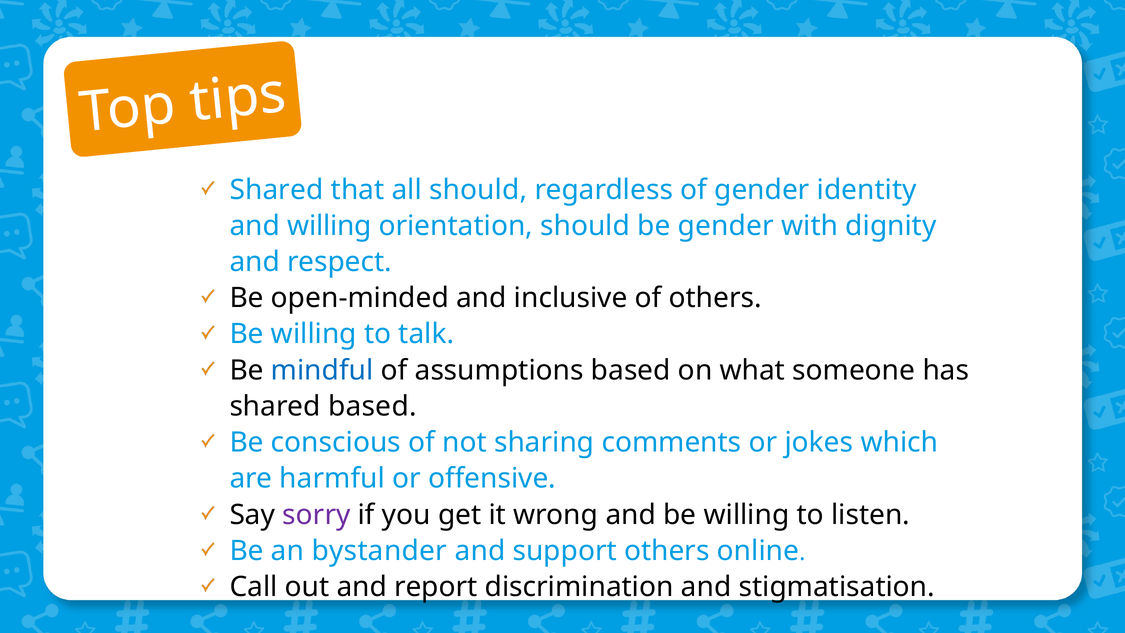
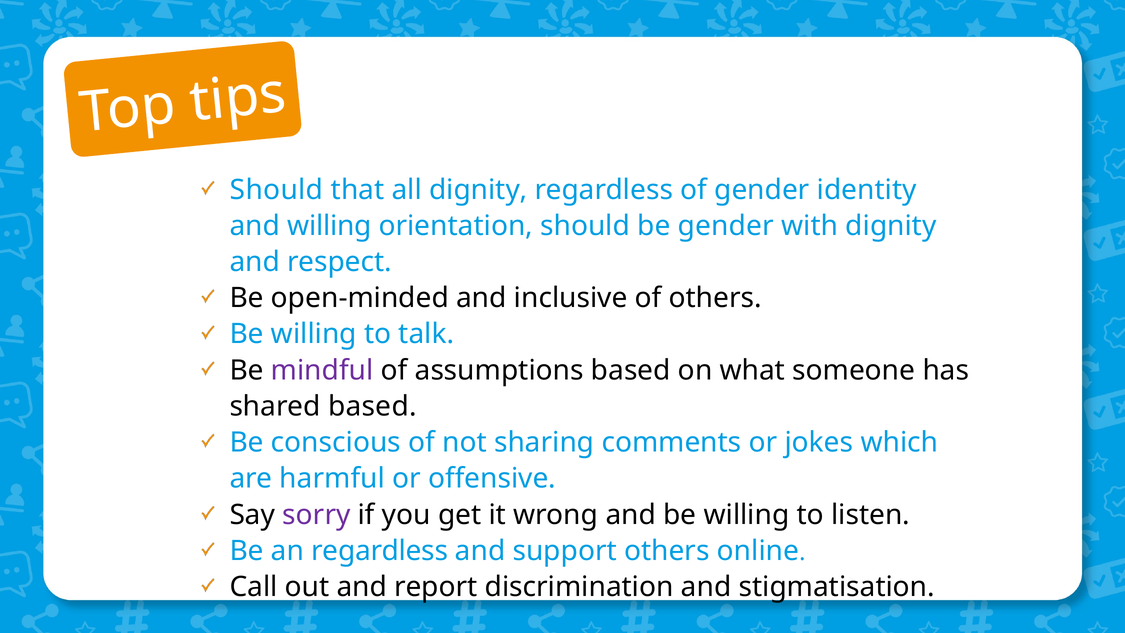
Shared: Shared -> Should (276, 190)
all should: should -> dignity (478, 190)
mindful colour: blue -> purple (322, 370)
an bystander: bystander -> regardless (380, 551)
